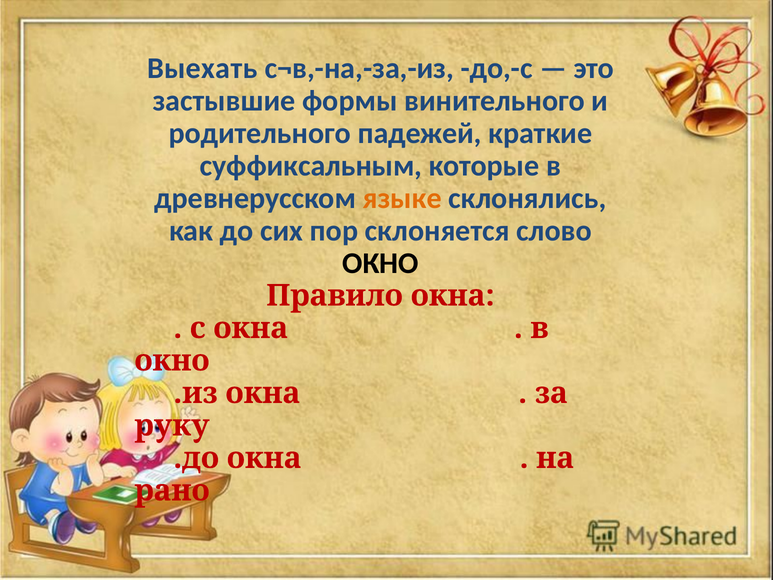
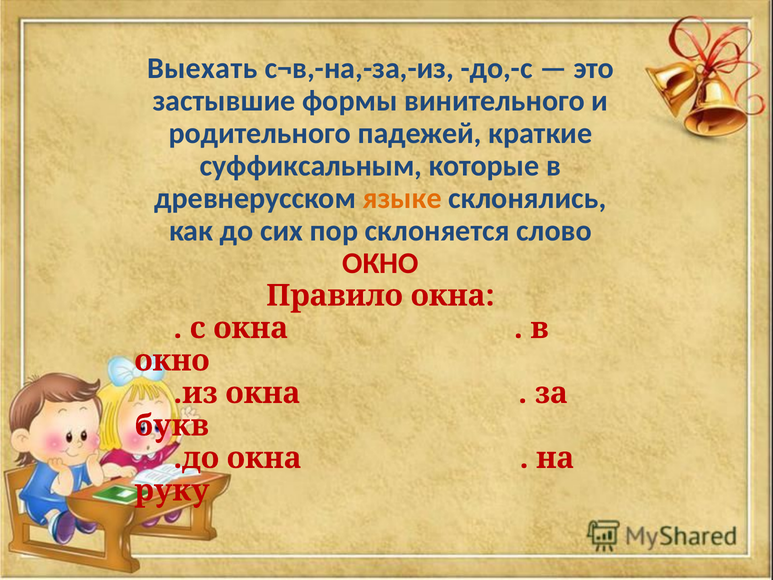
ОКНО colour: black -> red (380, 263)
руку: руку -> букв (172, 425)
рано: рано -> руку (172, 490)
